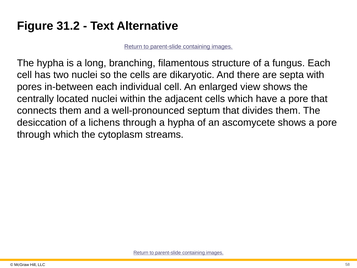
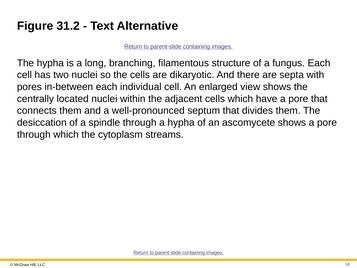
lichens: lichens -> spindle (104, 123)
